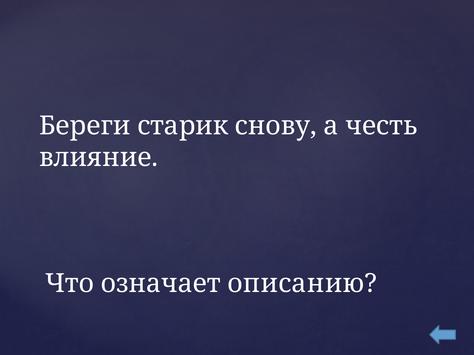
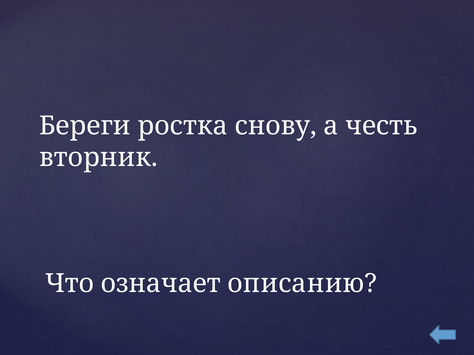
старик: старик -> ростка (183, 126)
влияние: влияние -> вторник (98, 158)
